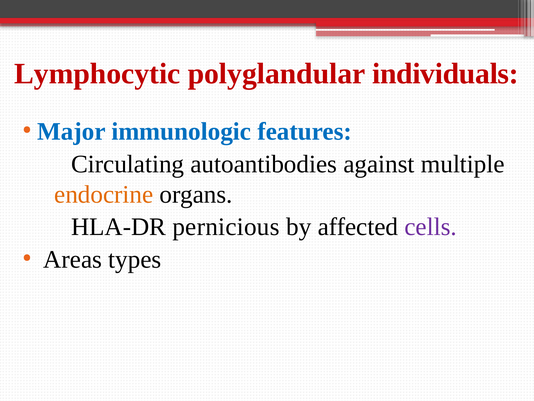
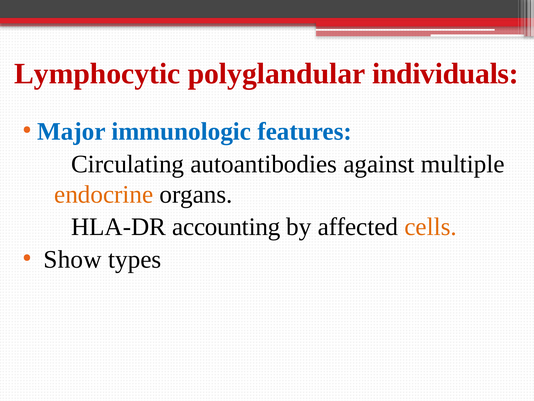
pernicious: pernicious -> accounting (226, 227)
cells colour: purple -> orange (431, 227)
Areas: Areas -> Show (73, 259)
